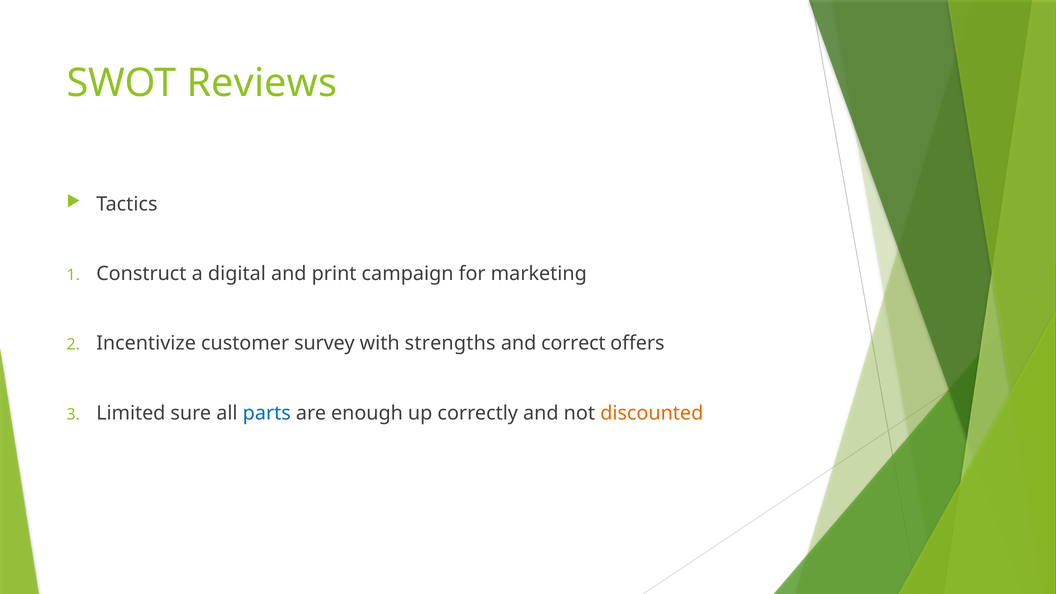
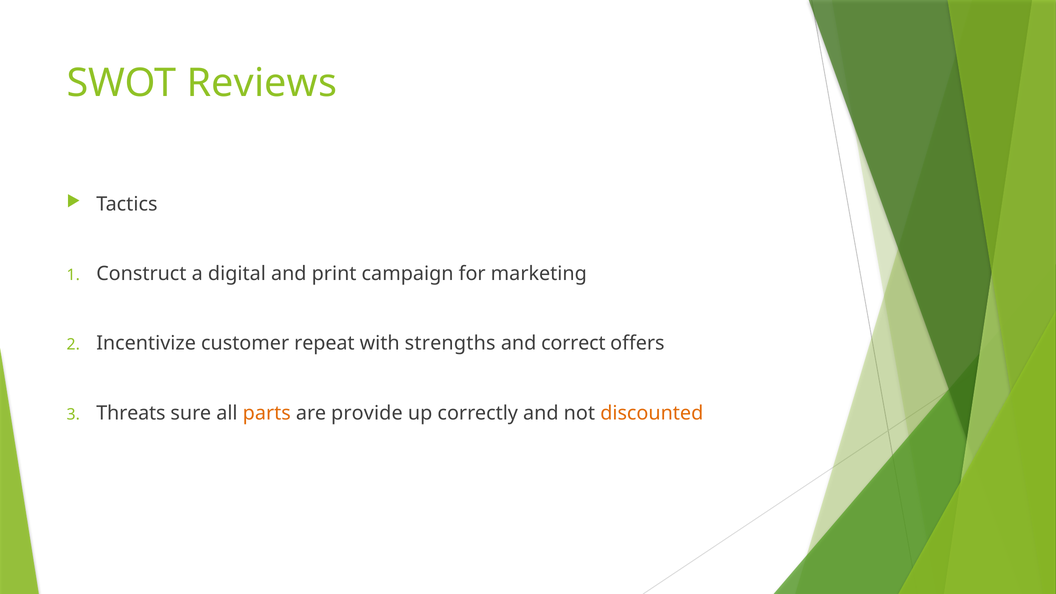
survey: survey -> repeat (324, 343)
Limited: Limited -> Threats (131, 413)
parts colour: blue -> orange (267, 413)
enough: enough -> provide (367, 413)
